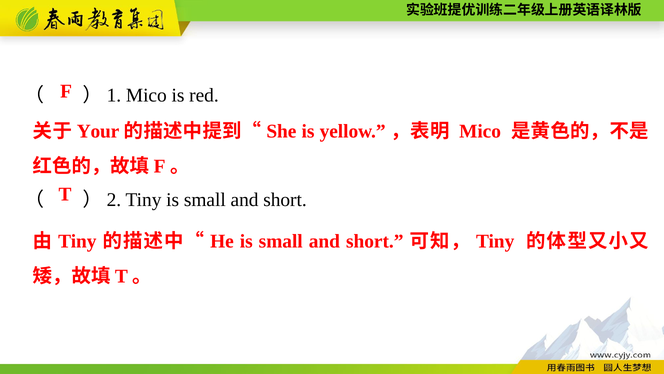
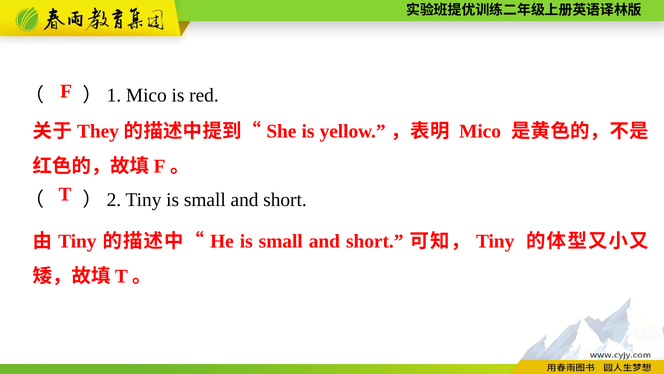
Your: Your -> They (98, 131)
